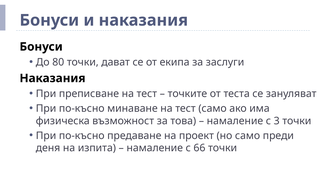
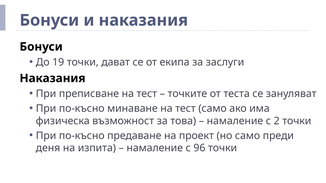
80: 80 -> 19 (58, 62)
3: 3 -> 2 (277, 121)
66: 66 -> 96 (199, 148)
